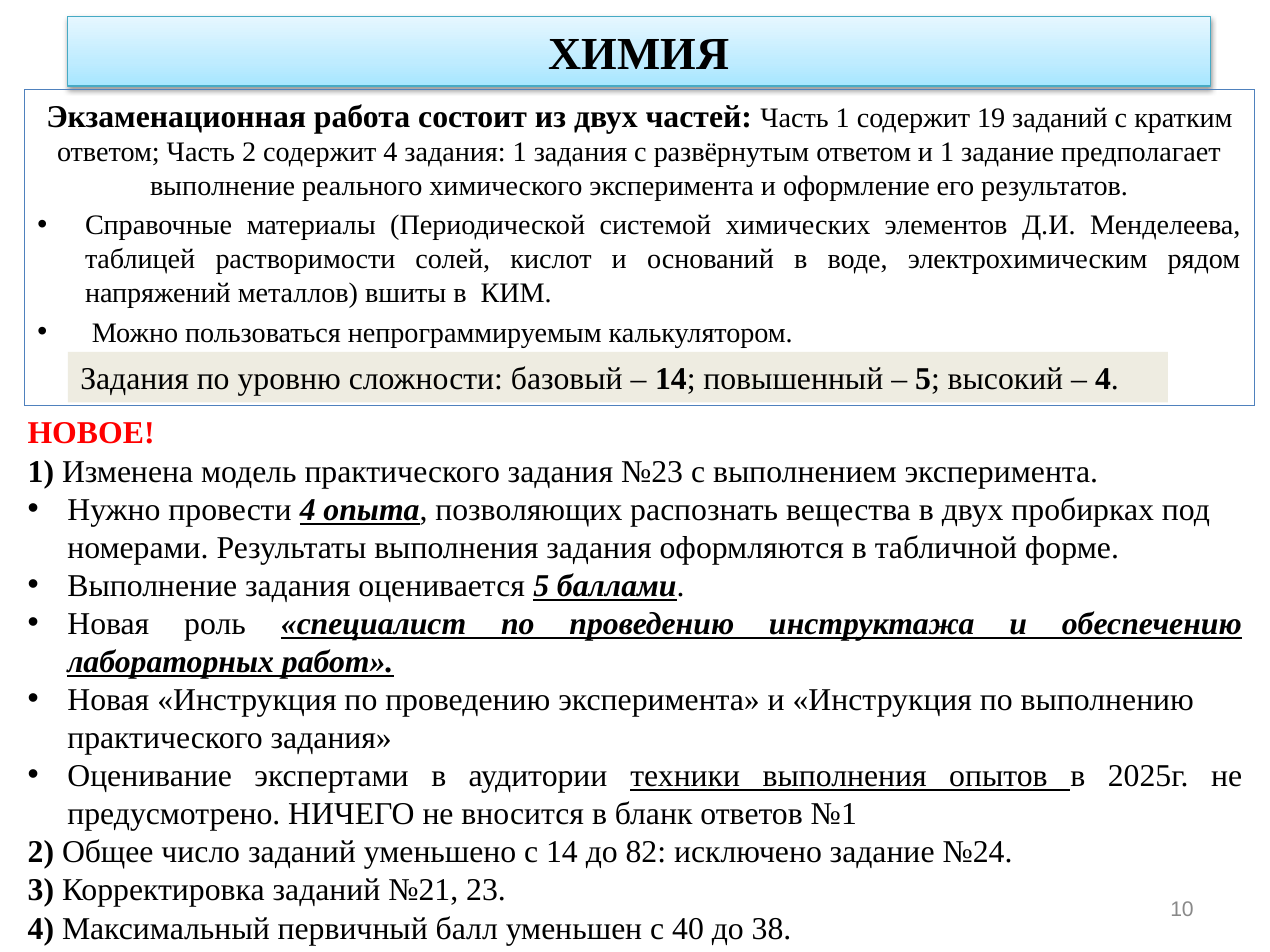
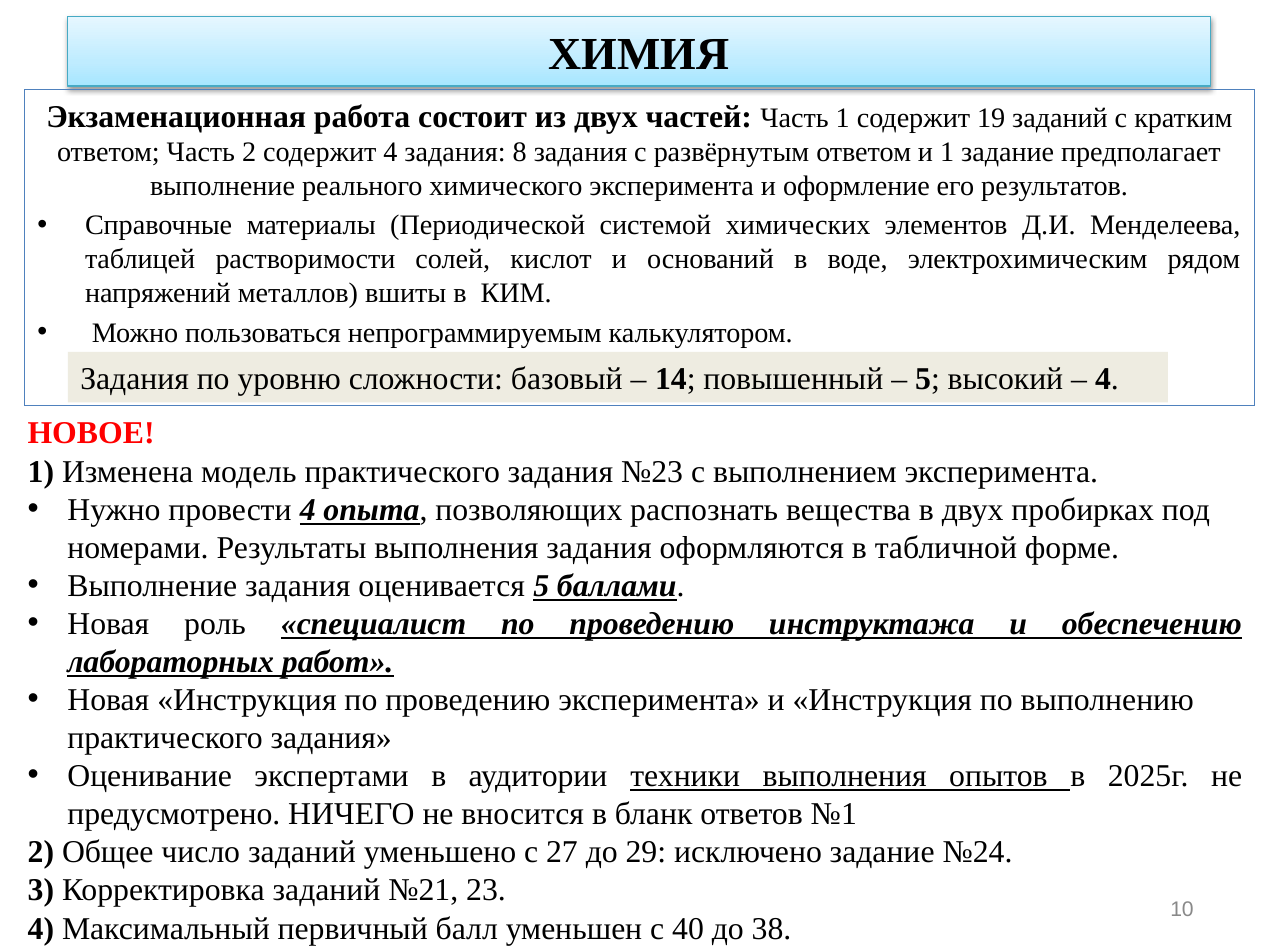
задания 1: 1 -> 8 (520, 152)
с 14: 14 -> 27 (562, 853)
82: 82 -> 29 (646, 853)
